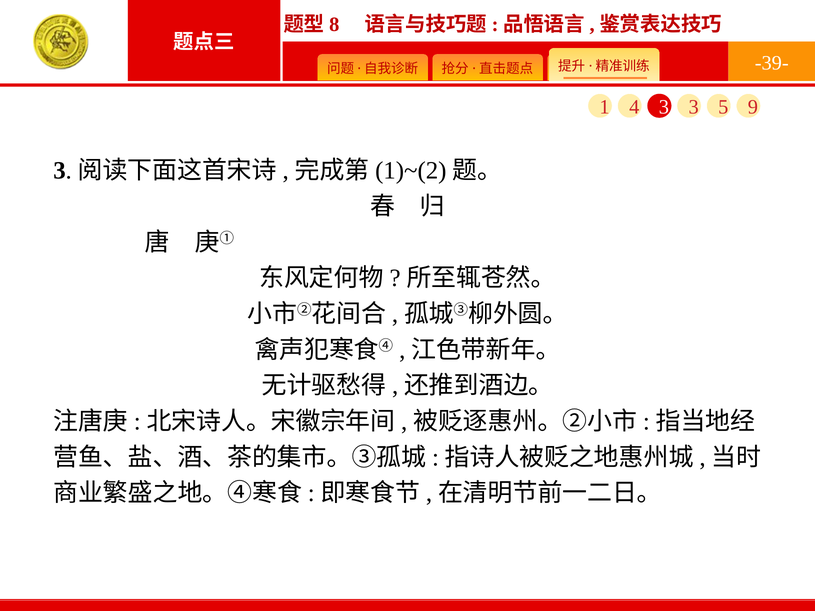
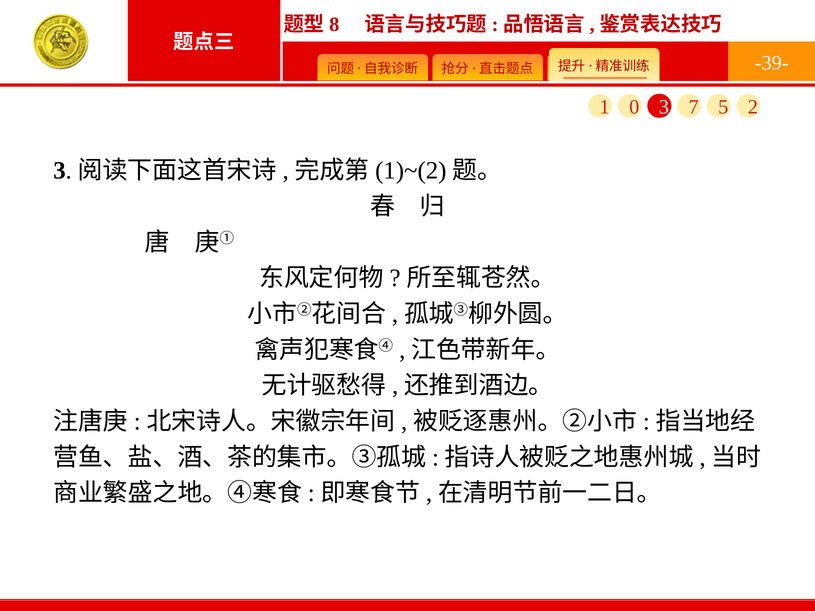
4: 4 -> 0 (634, 107)
3 3: 3 -> 7 (694, 107)
9: 9 -> 2 (753, 107)
